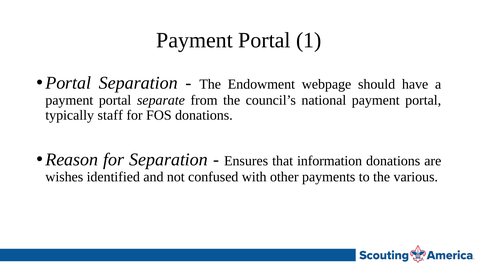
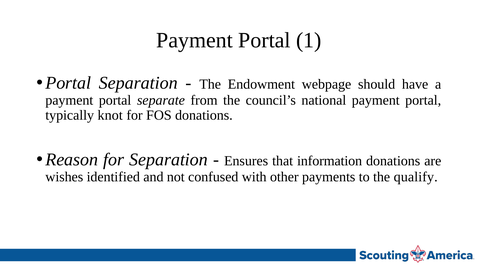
staff: staff -> knot (110, 115)
various: various -> qualify (416, 177)
